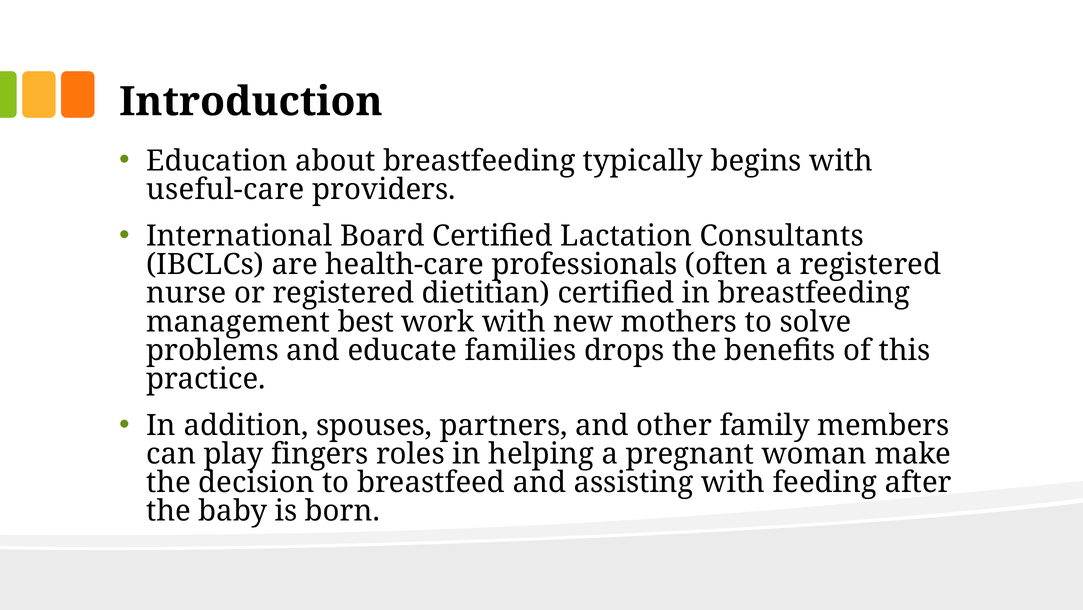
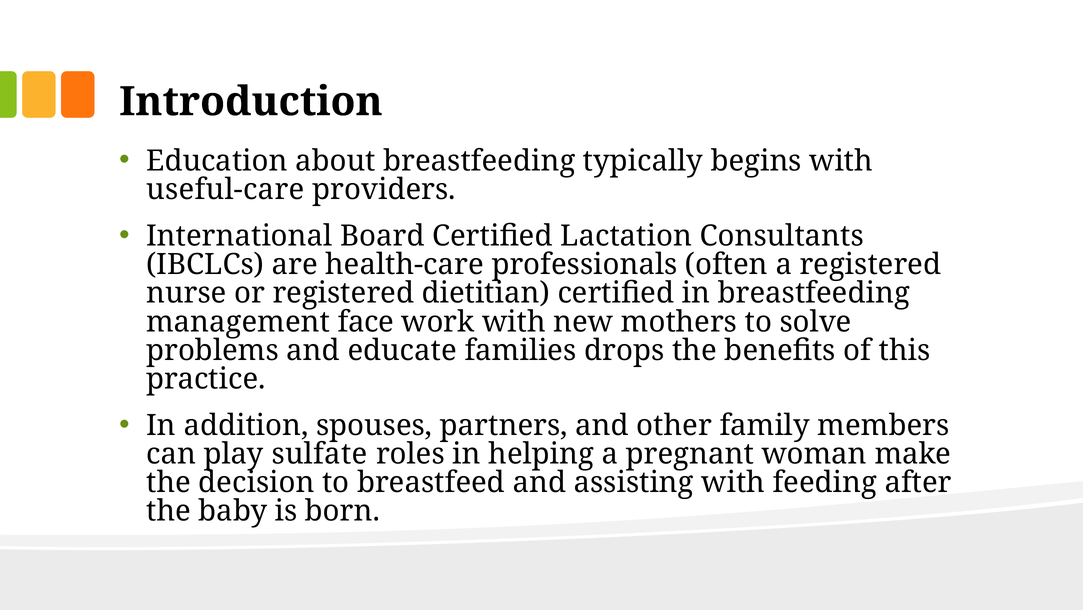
best: best -> face (366, 321)
fingers: fingers -> sulfate (320, 454)
